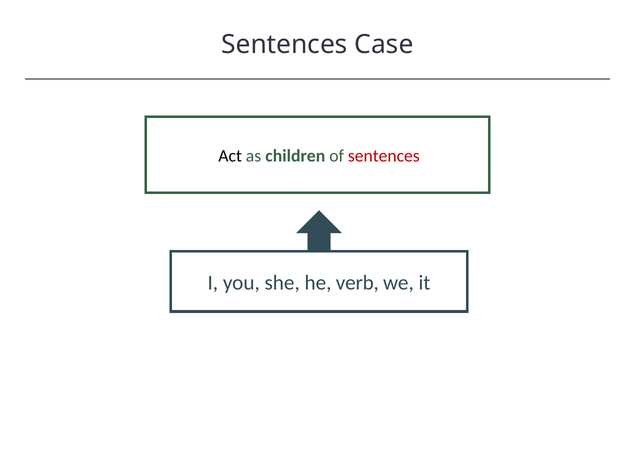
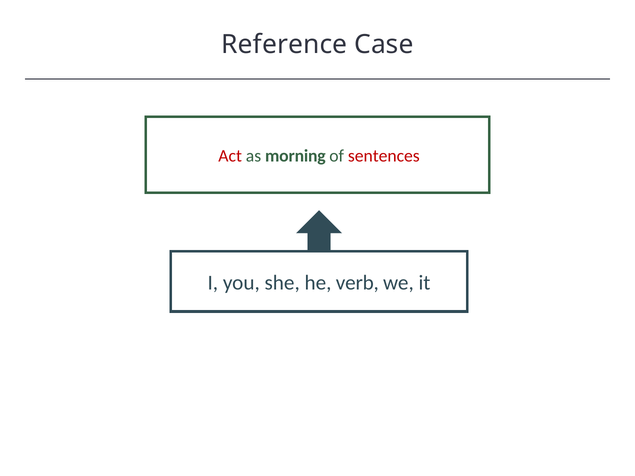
Sentences: Sentences -> Reference (284, 44)
Act colour: black -> red (230, 156)
children: children -> morning (295, 156)
